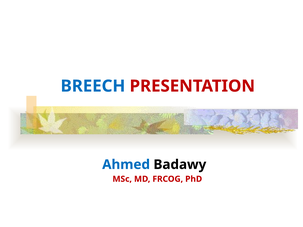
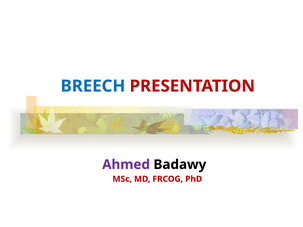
Ahmed colour: blue -> purple (126, 165)
